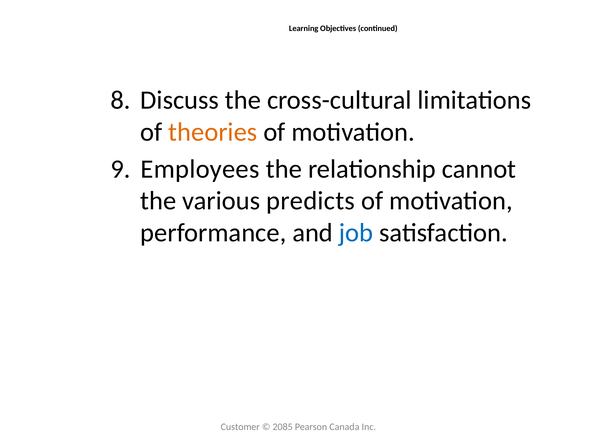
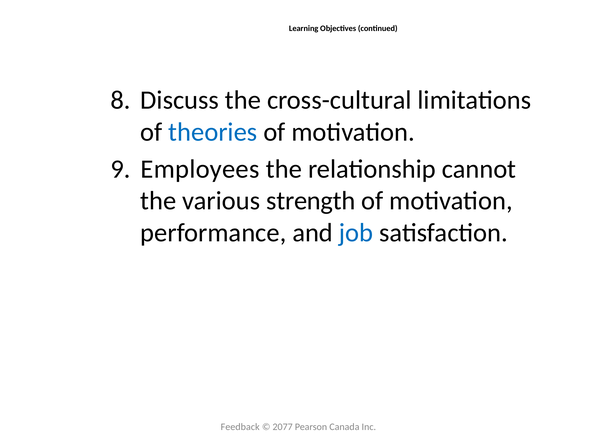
theories colour: orange -> blue (213, 132)
predicts: predicts -> strength (311, 201)
Customer: Customer -> Feedback (240, 428)
2085: 2085 -> 2077 (283, 428)
